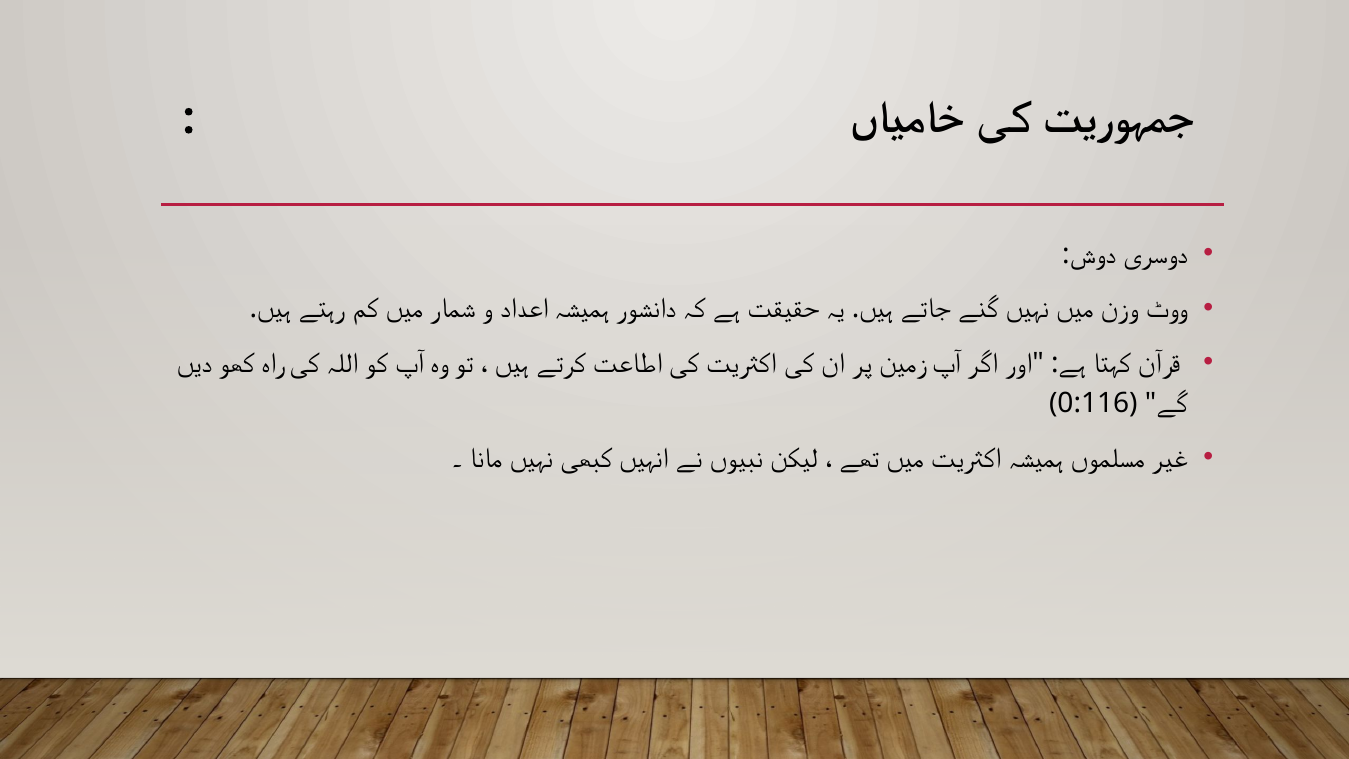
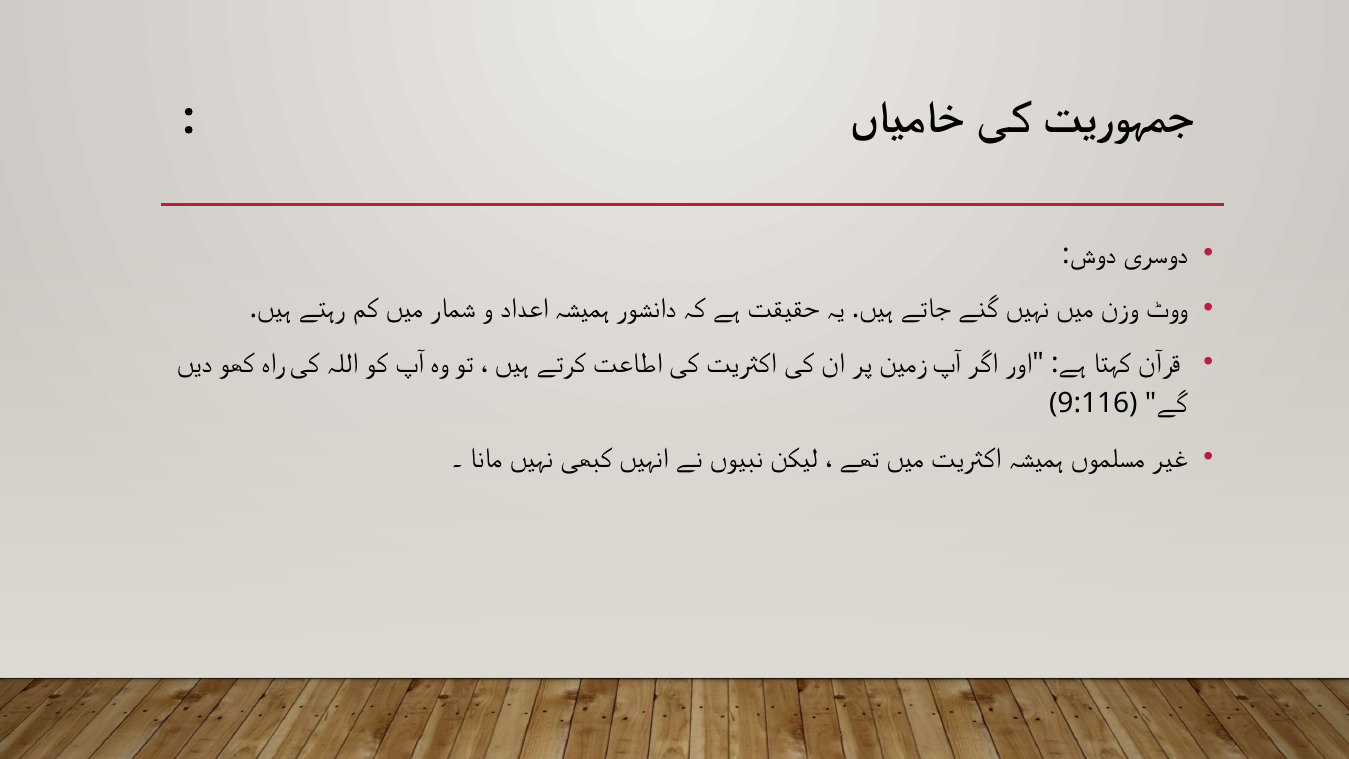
0:116: 0:116 -> 9:116 (1093, 403)
